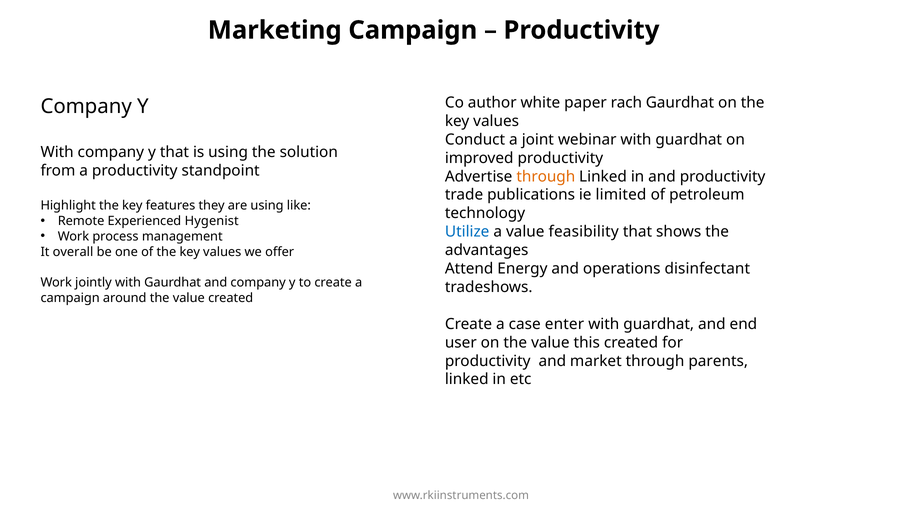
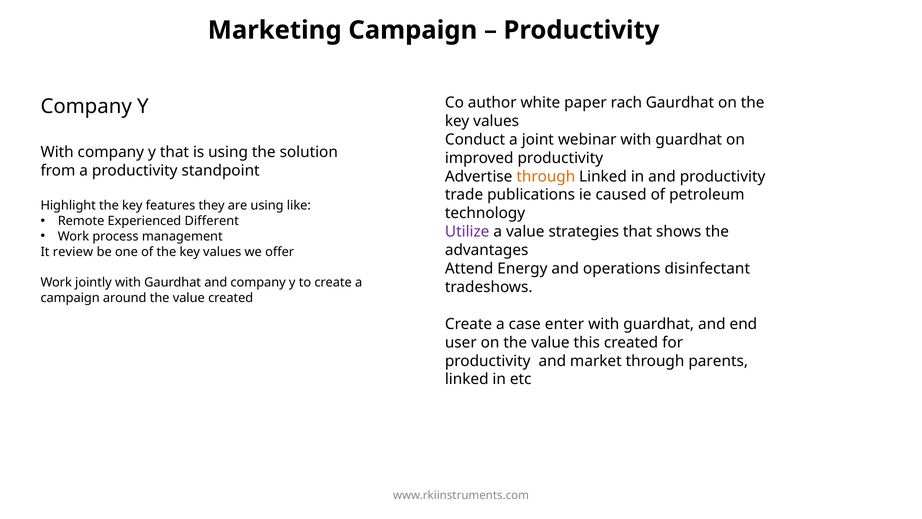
limited: limited -> caused (621, 195)
Hygenist: Hygenist -> Different (212, 221)
Utilize colour: blue -> purple (467, 232)
feasibility: feasibility -> strategies (584, 232)
overall: overall -> review (73, 252)
